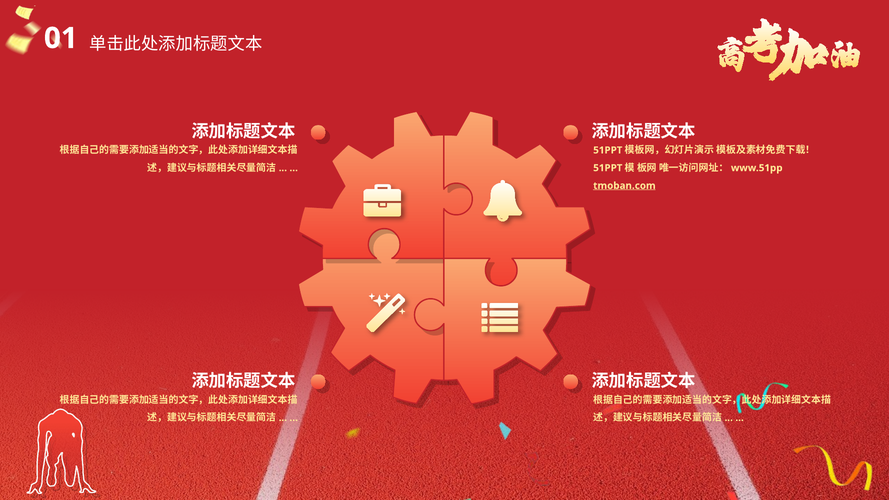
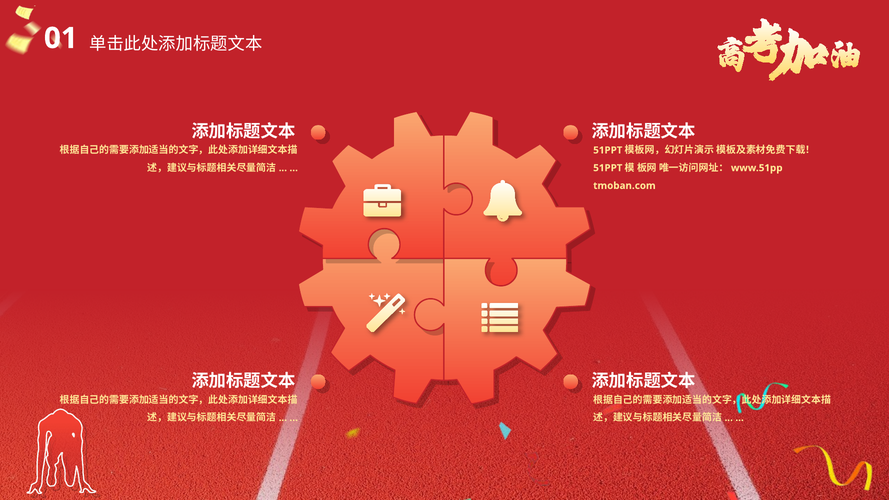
tmoban.com underline: present -> none (624, 186)
